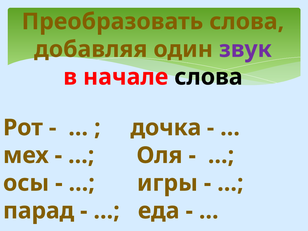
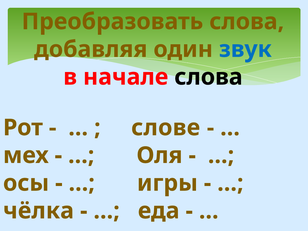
звук colour: purple -> blue (245, 49)
дочка: дочка -> слове (166, 128)
парад: парад -> чёлка (38, 211)
